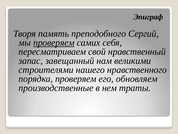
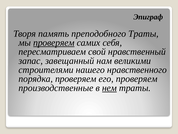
преподобного Сергий: Сергий -> Траты (143, 33)
его обновляем: обновляем -> проверяем (137, 79)
нем underline: none -> present (109, 88)
